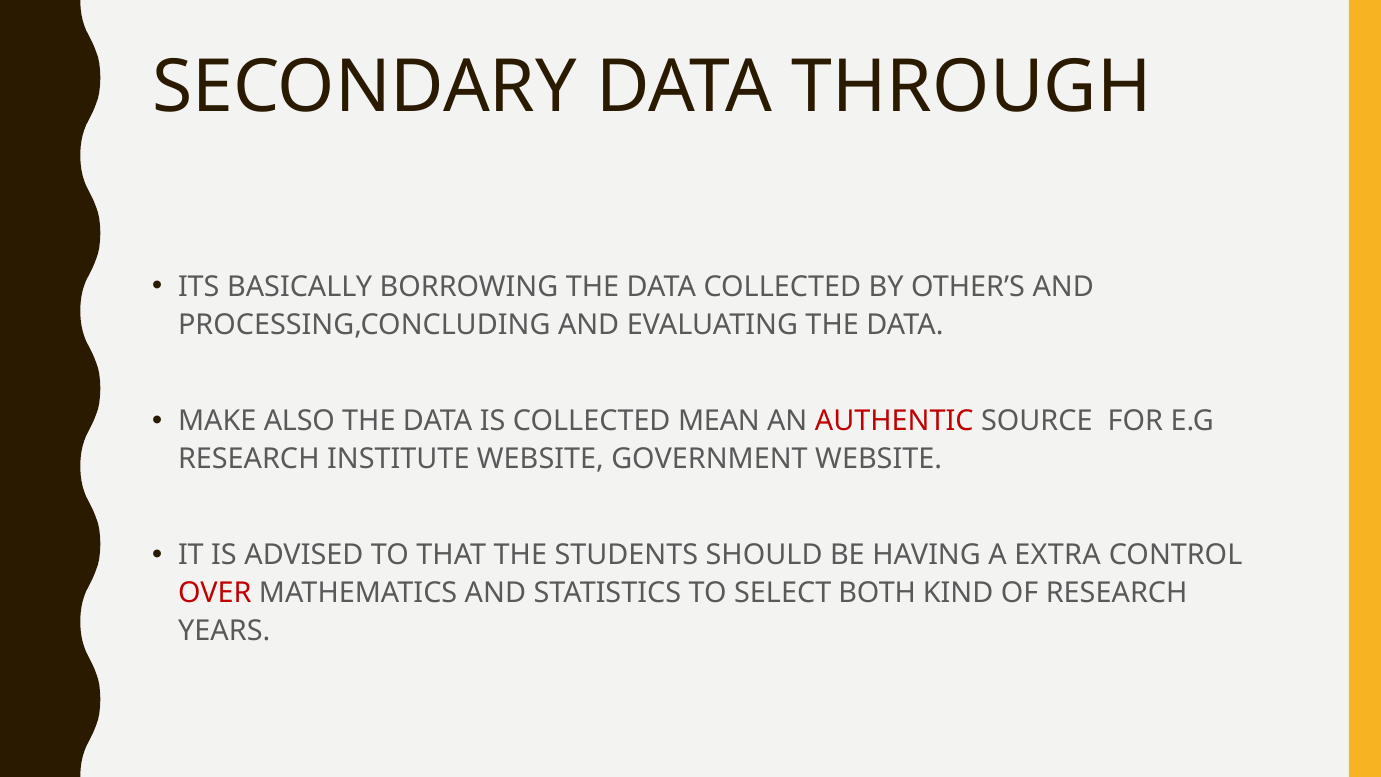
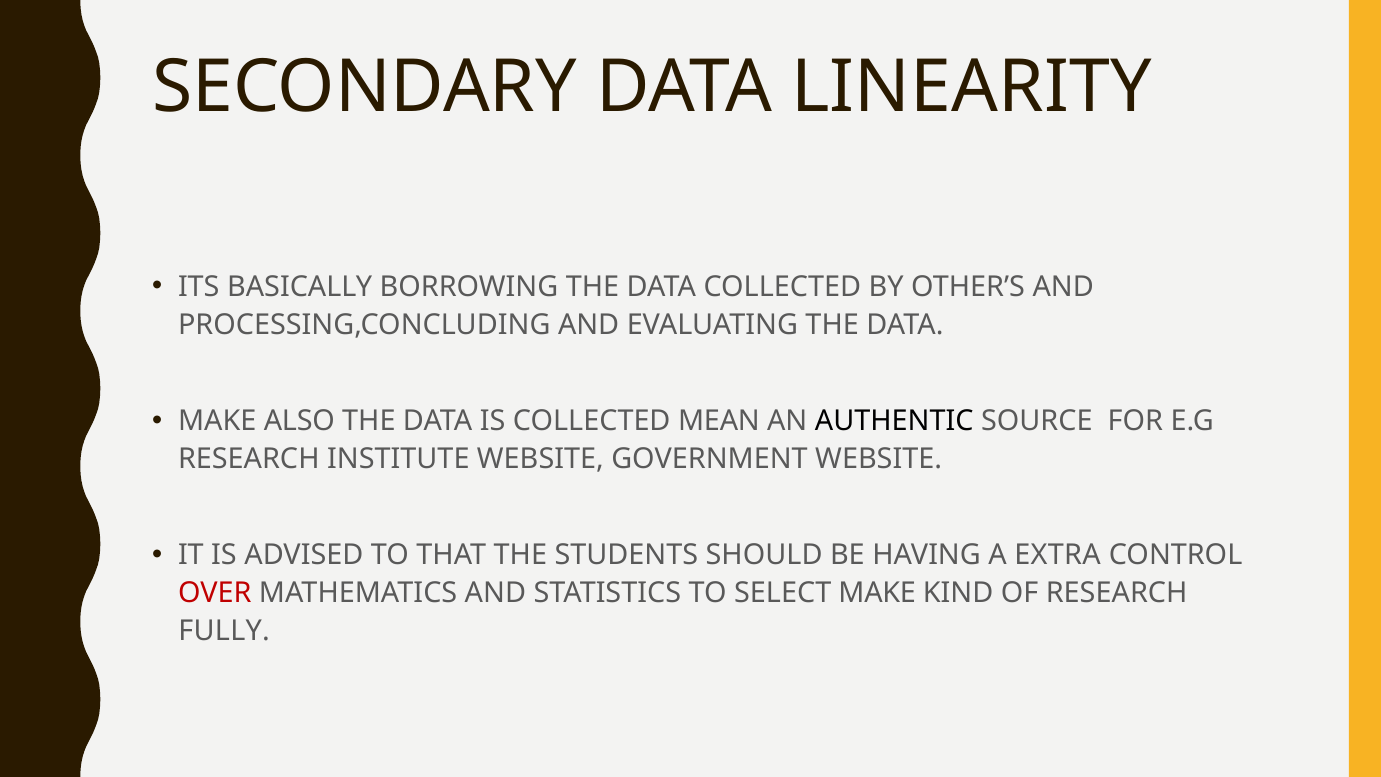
THROUGH: THROUGH -> LINEARITY (972, 88)
AUTHENTIC colour: red -> black (894, 421)
SELECT BOTH: BOTH -> MAKE (877, 593)
YEARS: YEARS -> FULLY (224, 631)
